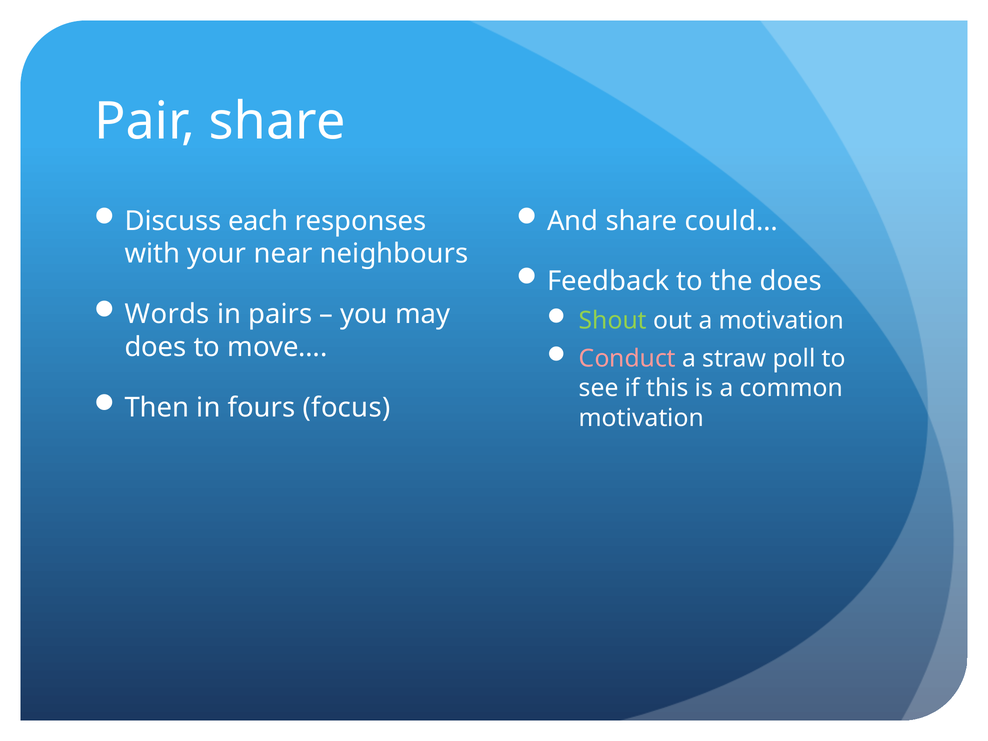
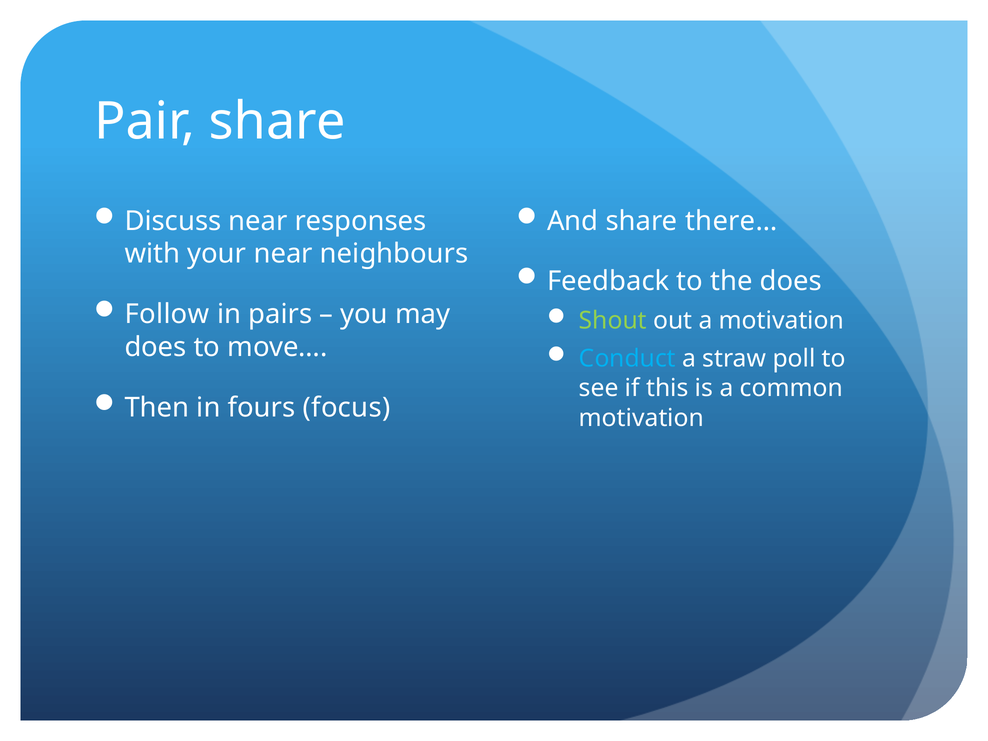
Discuss each: each -> near (258, 221)
could…: could… -> there… (731, 221)
Words: Words -> Follow (167, 314)
Conduct colour: pink -> light blue (627, 359)
